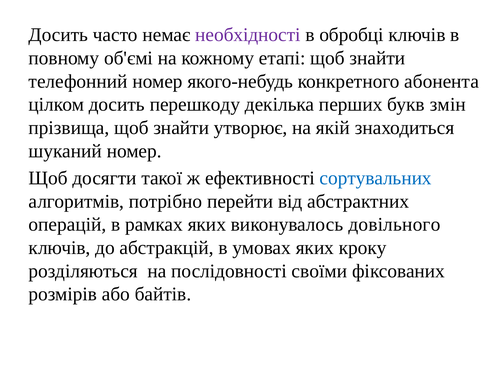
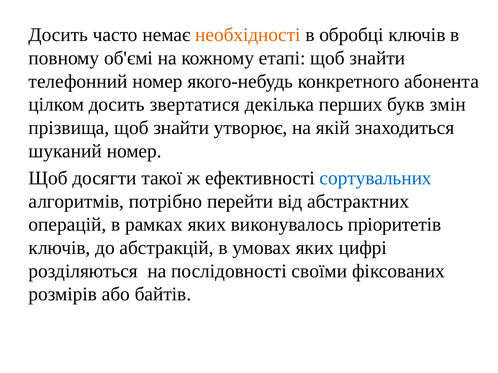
необхідності colour: purple -> orange (248, 35)
перешкоду: перешкоду -> звертатися (195, 105)
довільного: довільного -> пріоритетів (395, 225)
кроку: кроку -> цифрі (363, 248)
